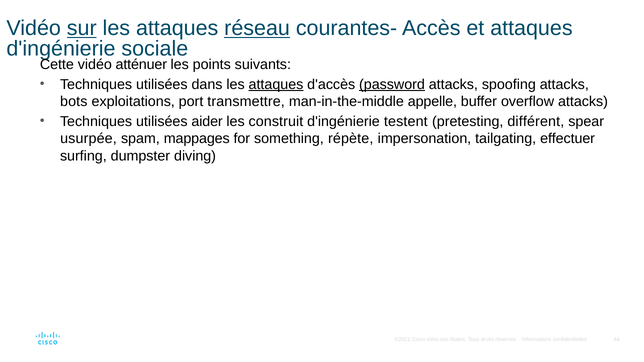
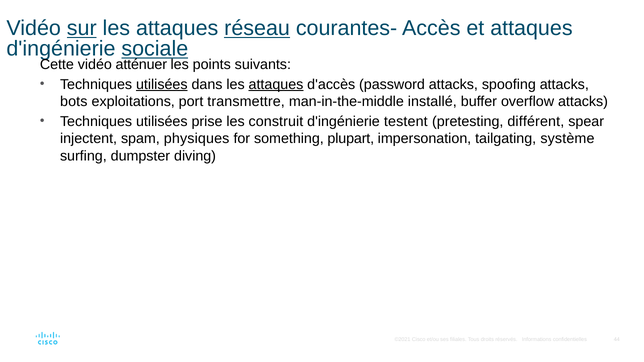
sociale underline: none -> present (155, 49)
utilisées underline: none -> present (162, 84)
password underline: present -> none (392, 84)
appelle: appelle -> installé (432, 102)
aider: aider -> prise (207, 122)
usurpée: usurpée -> injectent (89, 139)
mappages: mappages -> physiques (197, 139)
répète: répète -> plupart (351, 139)
effectuer: effectuer -> système (567, 139)
